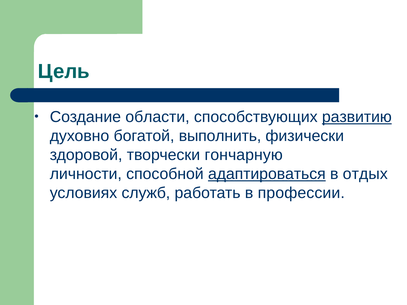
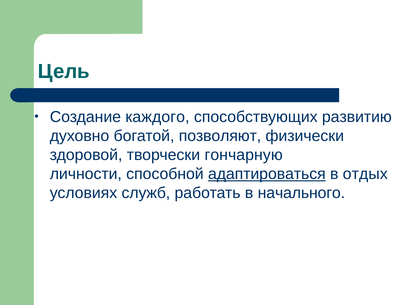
области: области -> каждого (157, 117)
развитию underline: present -> none (357, 117)
выполнить: выполнить -> позволяют (220, 136)
профессии: профессии -> начального (301, 193)
